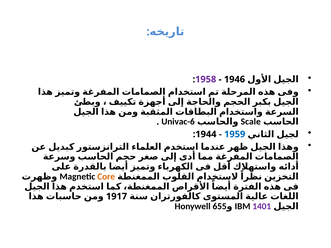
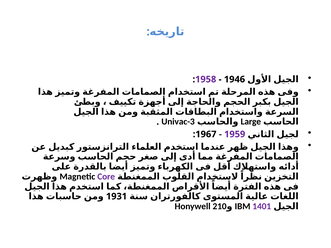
Univac-6: Univac-6 -> Univac-3 (178, 122)
Scale: Scale -> Large (251, 122)
1944: 1944 -> 1967 (206, 134)
1959 colour: blue -> purple (235, 134)
Core colour: orange -> purple (106, 177)
1917: 1917 -> 1931 (117, 197)
655: 655 -> 210 (220, 207)
